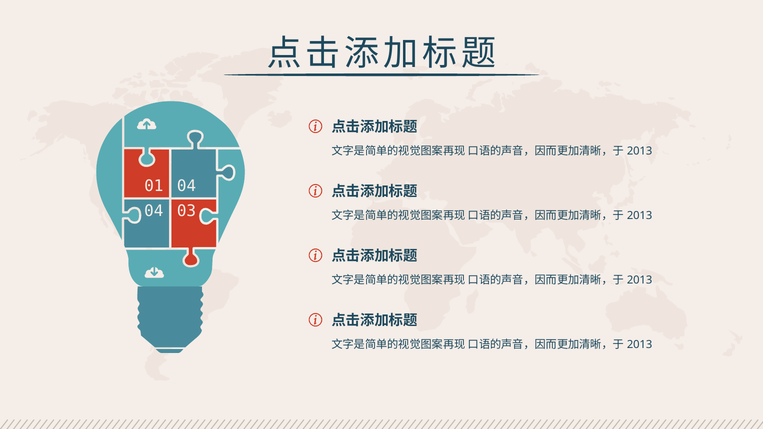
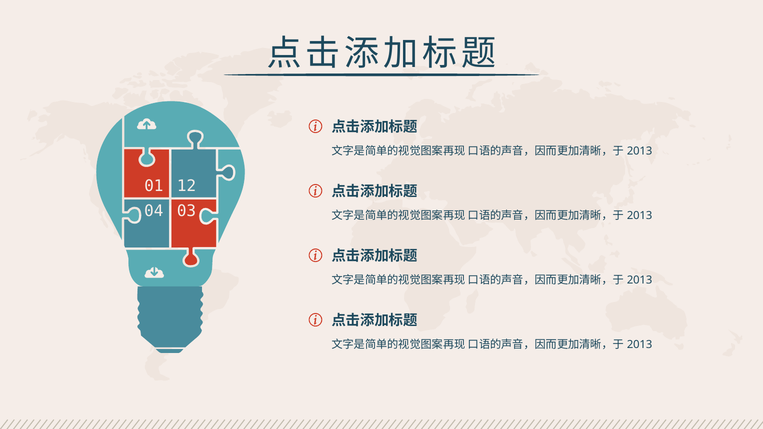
01 04: 04 -> 12 (187, 186)
